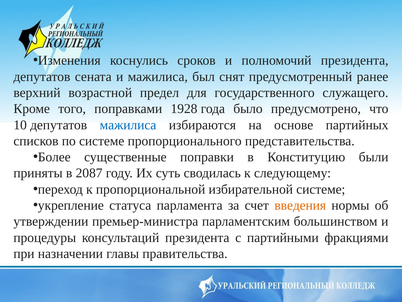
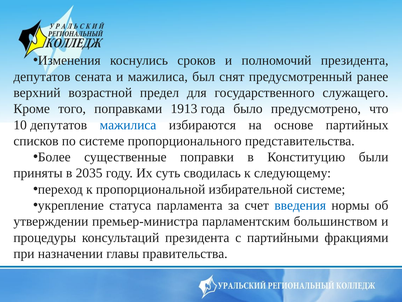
1928: 1928 -> 1913 (184, 109)
2087: 2087 -> 2035 (89, 173)
введения colour: orange -> blue (300, 205)
